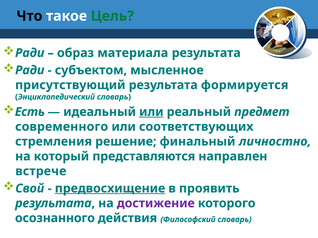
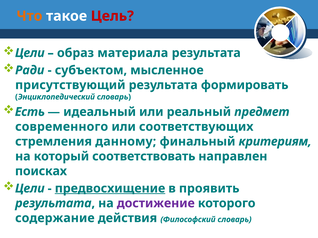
Что colour: black -> orange (29, 16)
Цель colour: green -> red (112, 16)
Ради: Ради -> Цели (30, 53)
формируется: формируется -> формировать (245, 85)
или underline: present -> none (151, 112)
решение: решение -> данному (126, 142)
личностно: личностно -> критериям (275, 142)
представляются: представляются -> соответствовать (144, 157)
встрече: встрече -> поисках (41, 171)
Свой: Свой -> Цели (30, 189)
осознанного: осознанного -> содержание (55, 219)
